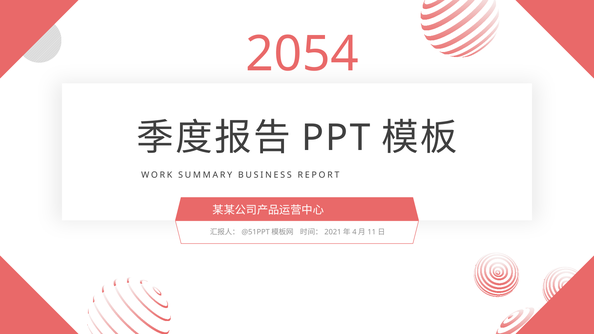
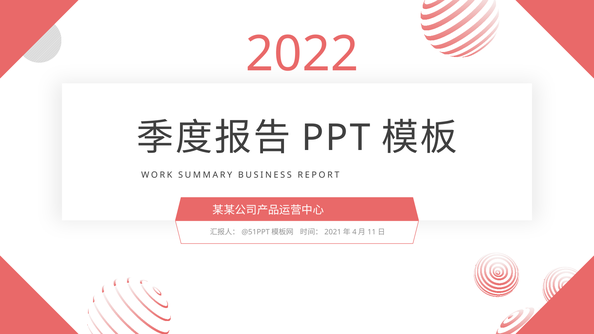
2054: 2054 -> 2022 (302, 54)
